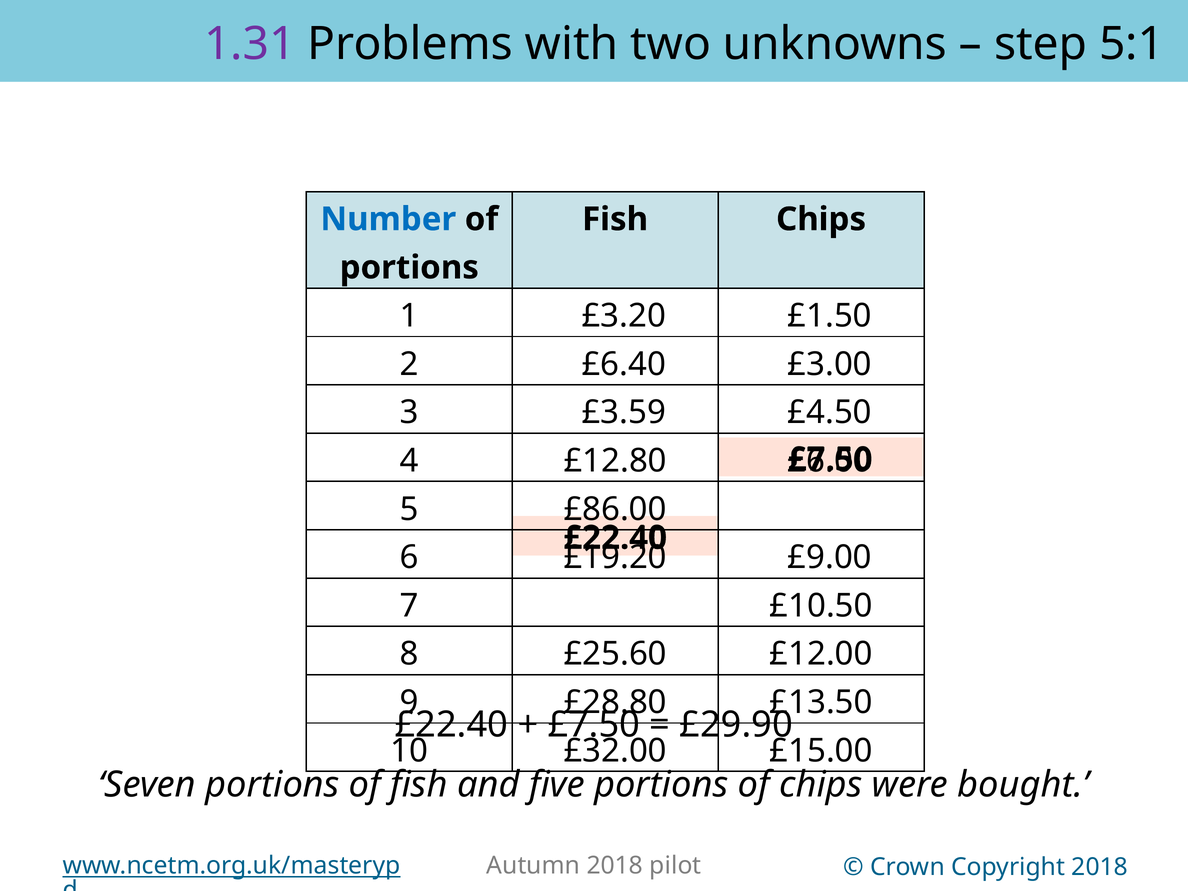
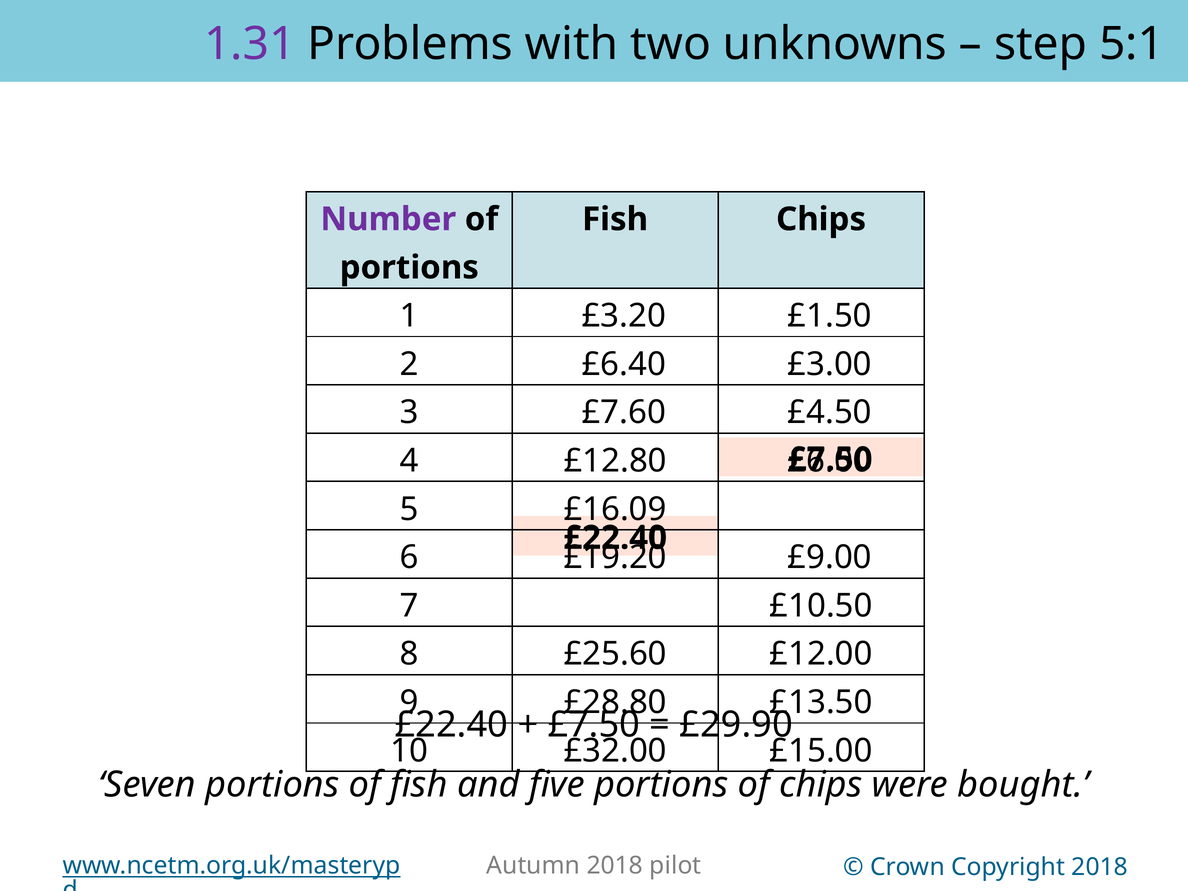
Number colour: blue -> purple (388, 219)
£3.59: £3.59 -> £7.60 (624, 412)
£86.00: £86.00 -> £16.09 (615, 509)
